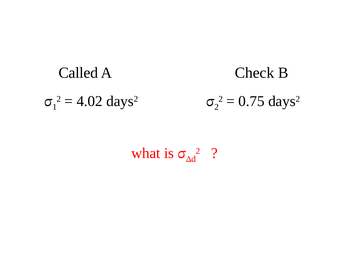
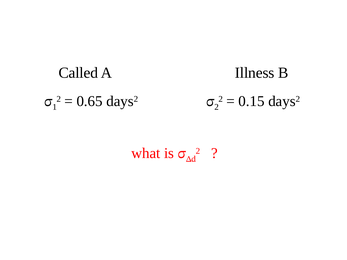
Check: Check -> Illness (255, 73)
4.02: 4.02 -> 0.65 (90, 101)
0.75: 0.75 -> 0.15 (252, 101)
